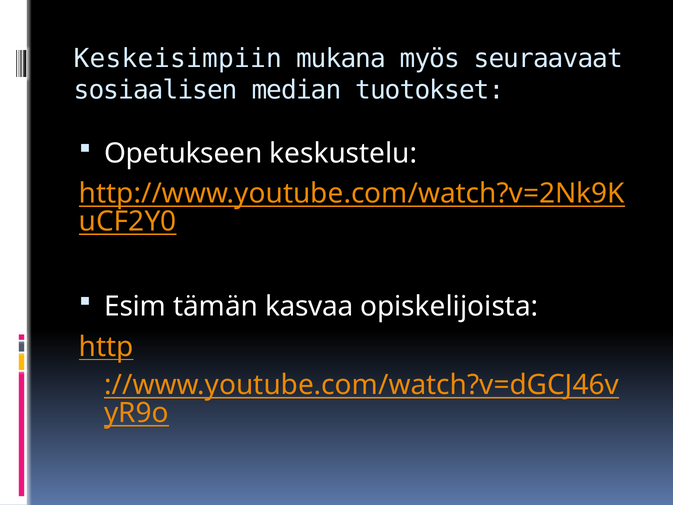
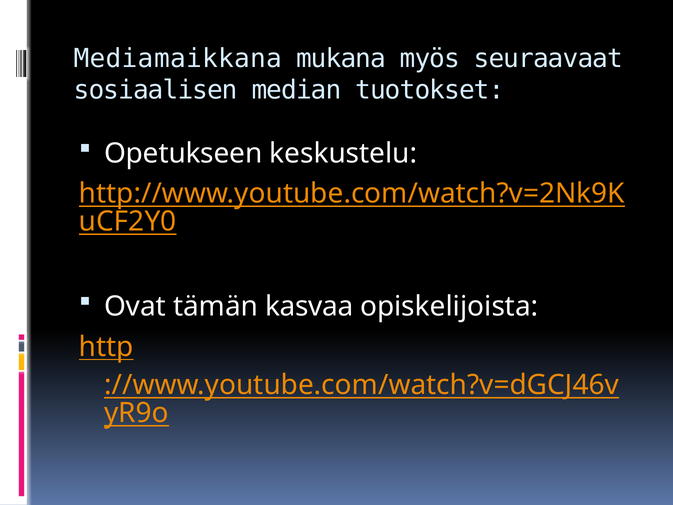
Keskeisimpiin: Keskeisimpiin -> Mediamaikkana (178, 59)
Esim: Esim -> Ovat (135, 306)
